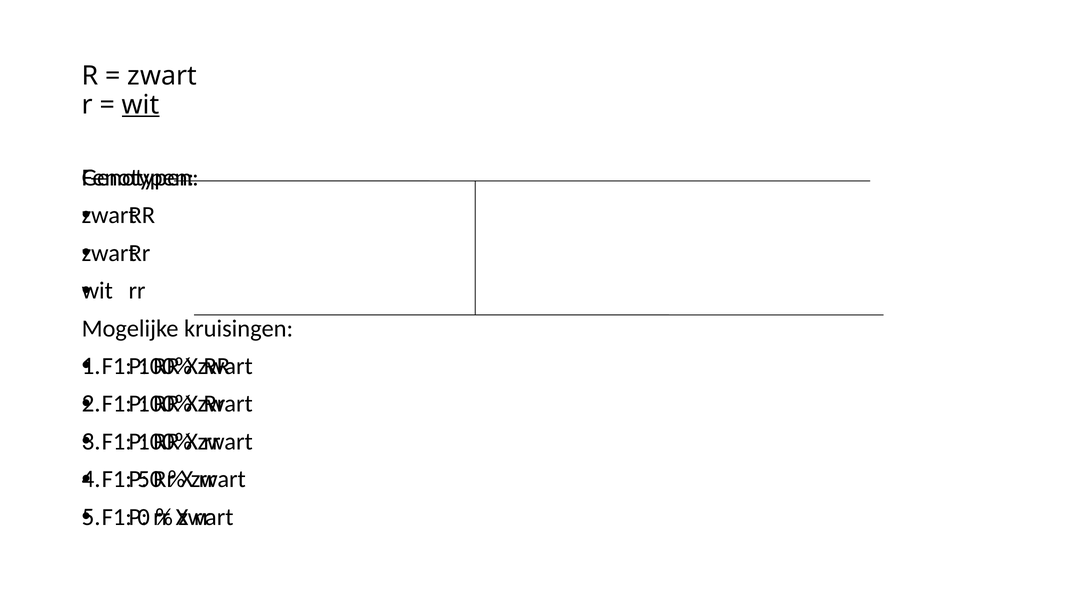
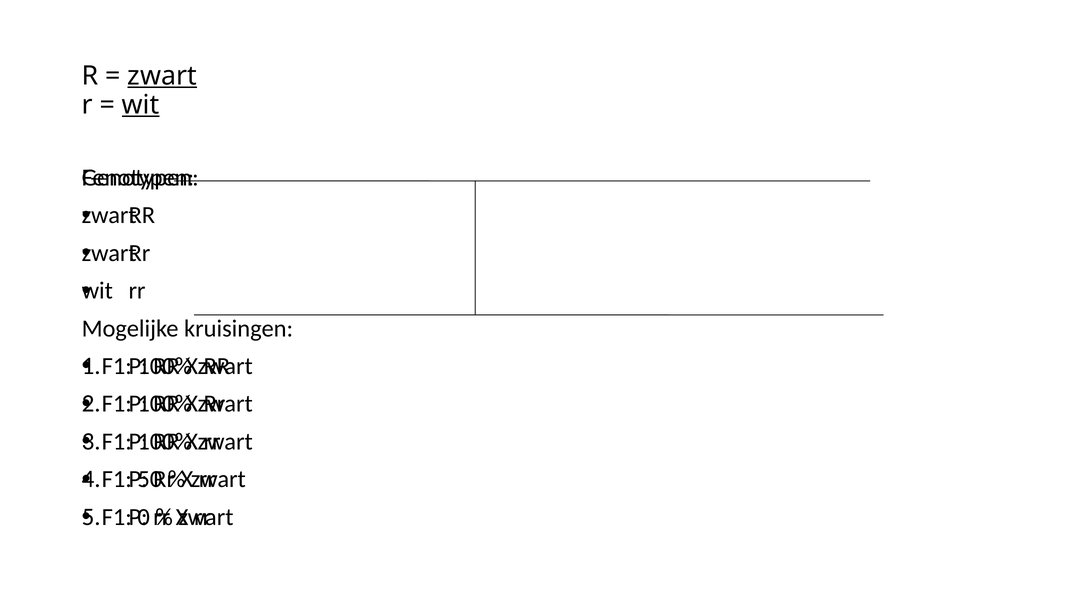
zwart underline: none -> present (162, 76)
